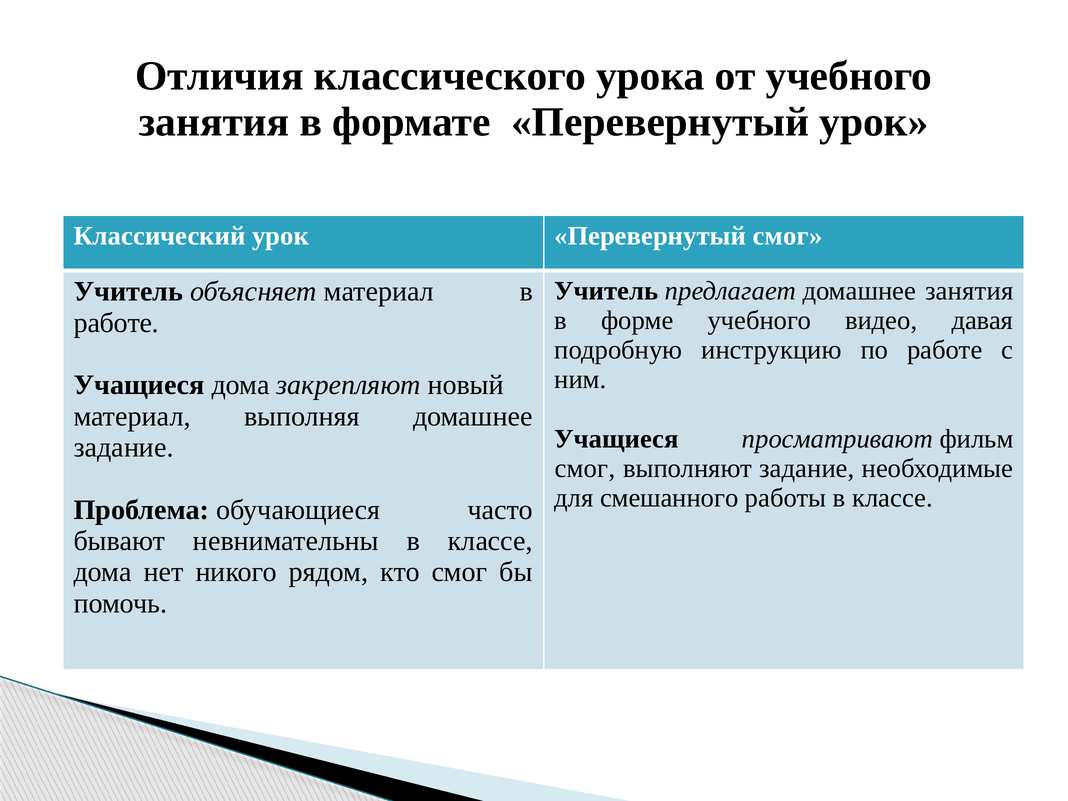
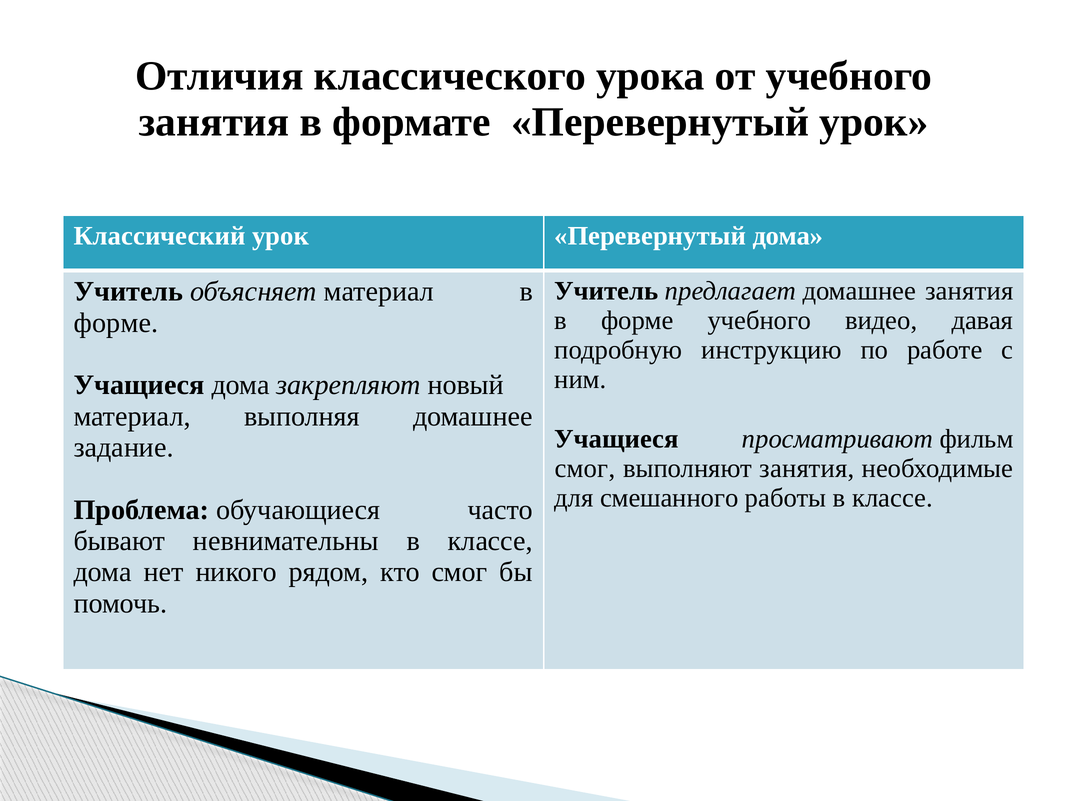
Перевернутый смог: смог -> дома (788, 236)
работе: работе -> форме (116, 323)
выполняют задание: задание -> занятия (807, 468)
